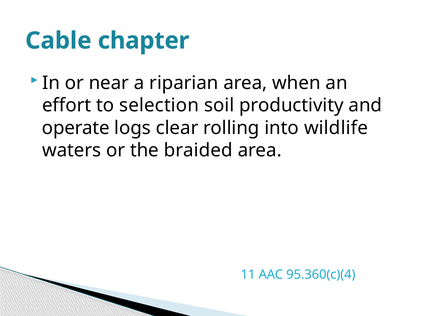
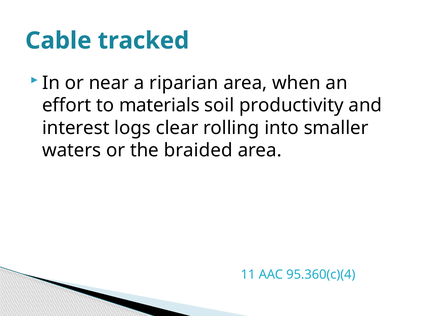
chapter: chapter -> tracked (143, 41)
selection: selection -> materials (159, 105)
operate: operate -> interest (76, 128)
wildlife: wildlife -> smaller (336, 128)
